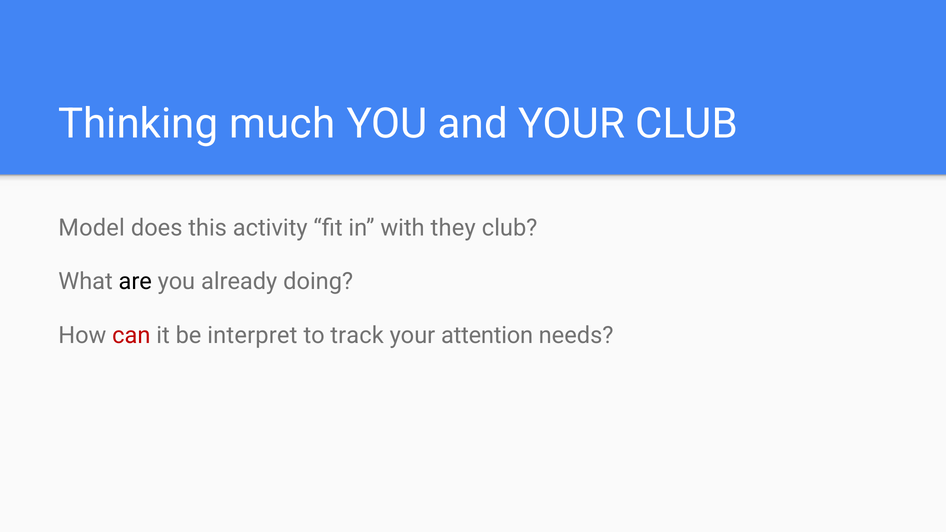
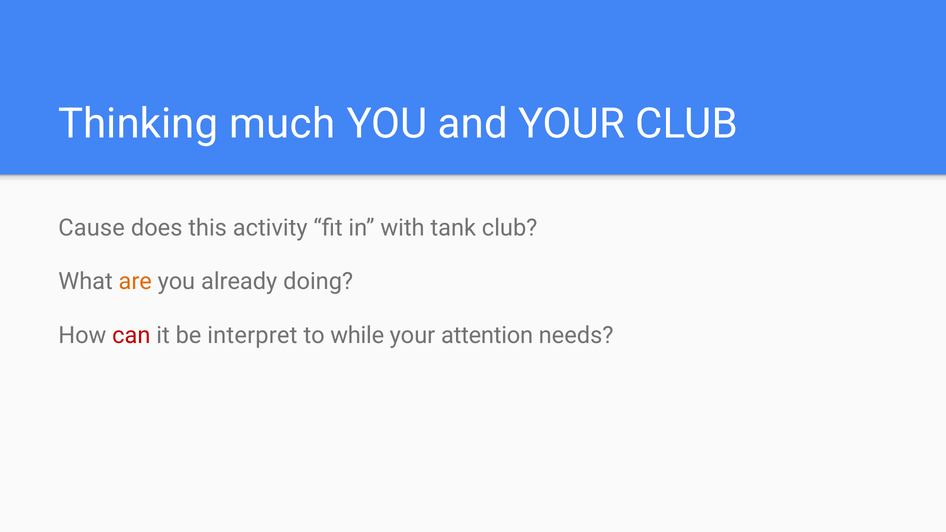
Model: Model -> Cause (92, 228)
they: they -> tank (453, 228)
are colour: black -> orange (135, 282)
track: track -> while (357, 335)
